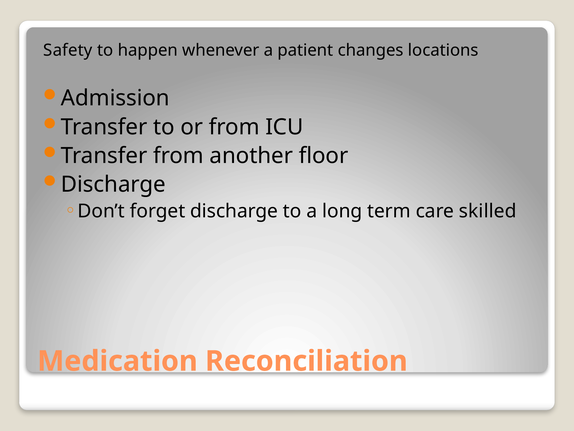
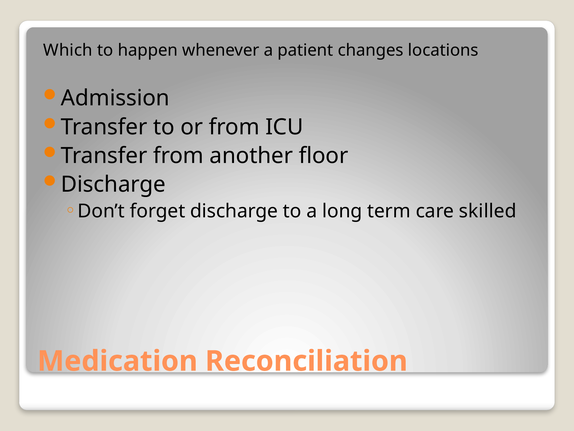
Safety: Safety -> Which (68, 50)
